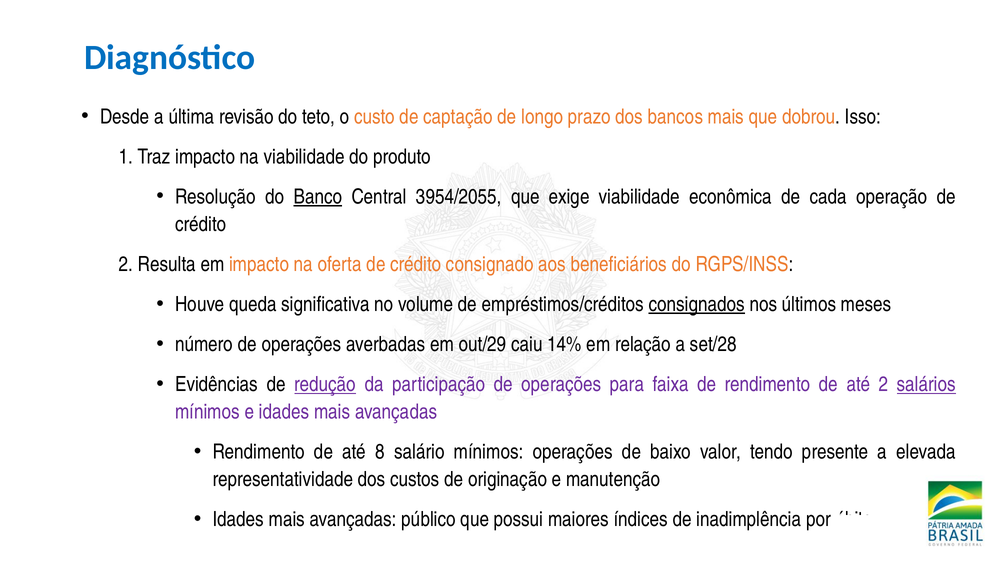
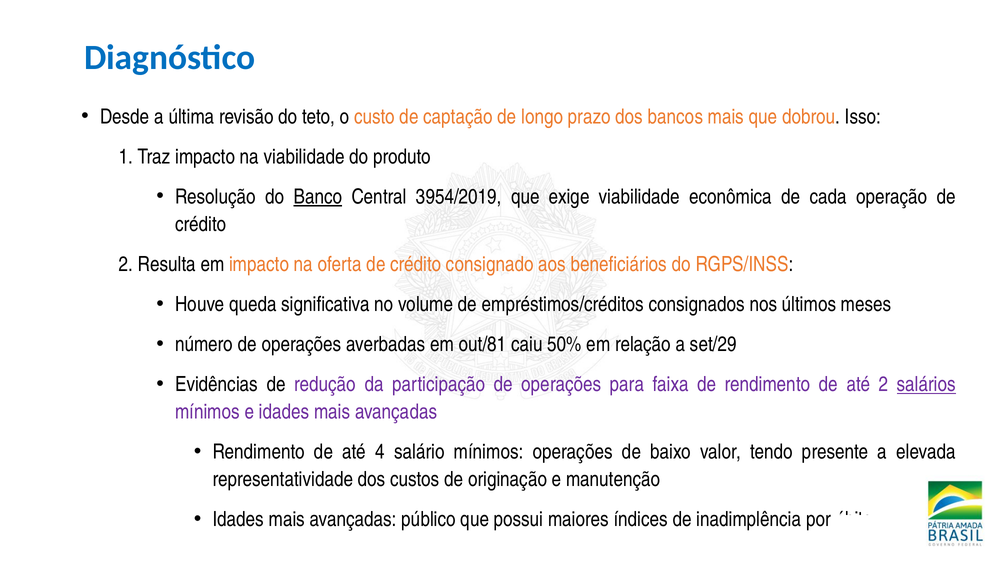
3954/2055: 3954/2055 -> 3954/2019 (459, 197)
consignados underline: present -> none (697, 304)
out/29: out/29 -> out/81 (483, 344)
14%: 14% -> 50% (565, 344)
set/28: set/28 -> set/29 (713, 344)
redução underline: present -> none (325, 385)
8: 8 -> 4 (380, 452)
